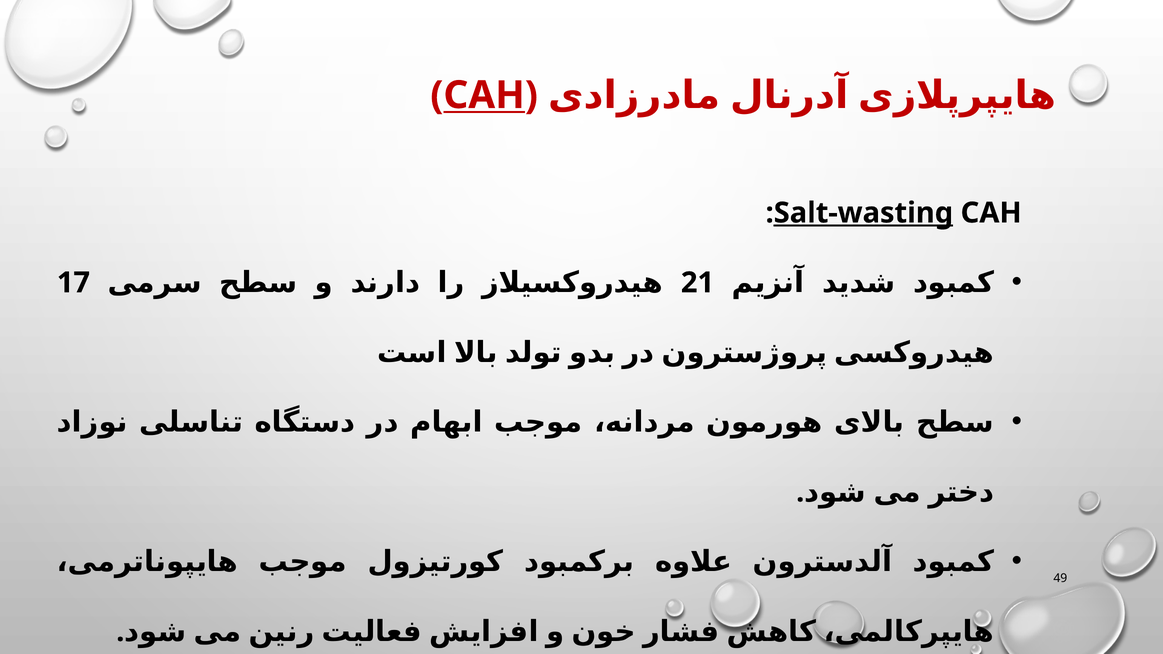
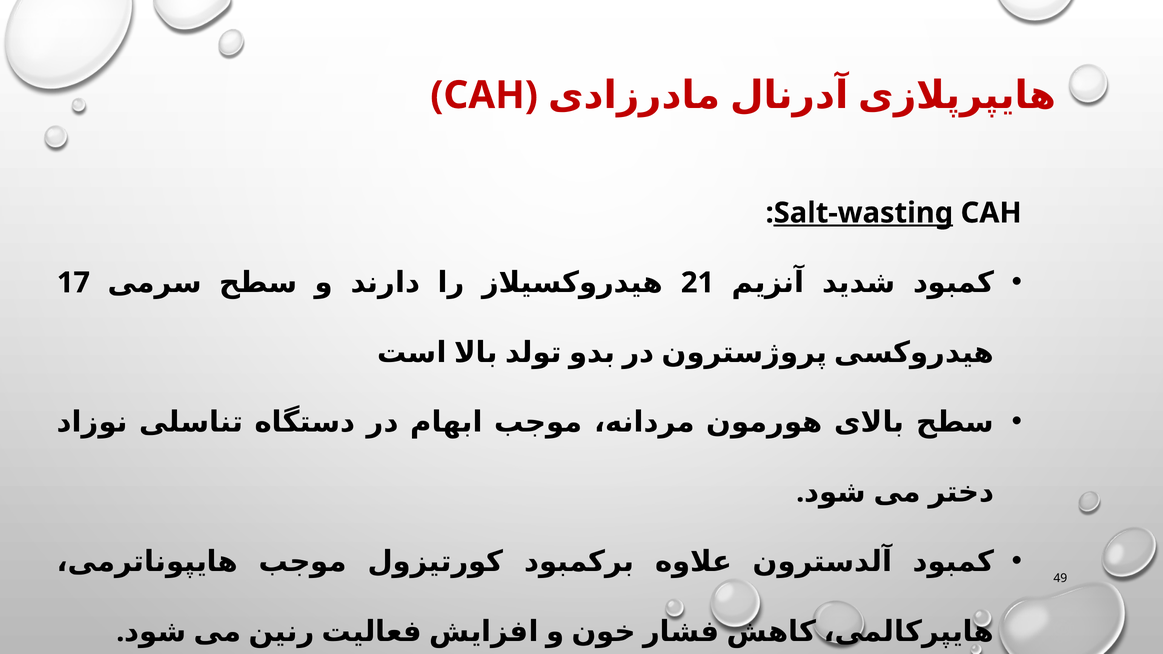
CAH underline: present -> none (484, 95)
